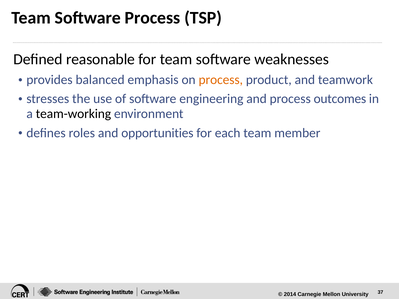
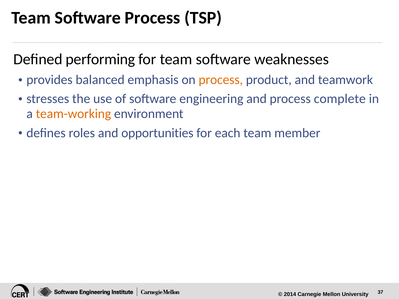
reasonable: reasonable -> performing (100, 59)
outcomes: outcomes -> complete (340, 99)
team-working colour: black -> orange (73, 114)
